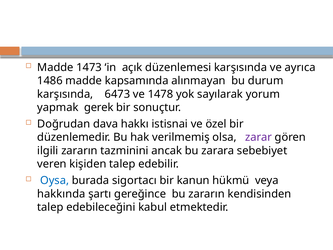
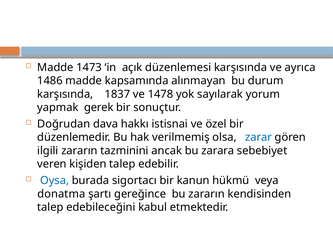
6473: 6473 -> 1837 (117, 94)
zarar colour: purple -> blue (259, 137)
hakkında: hakkında -> donatma (61, 194)
